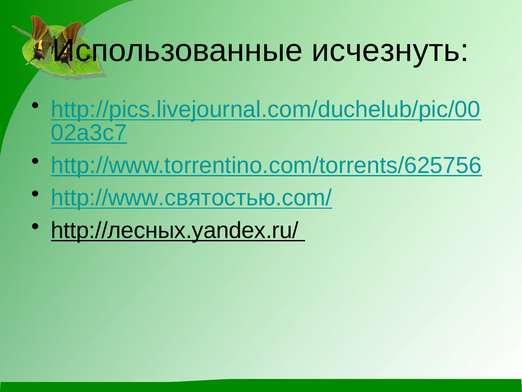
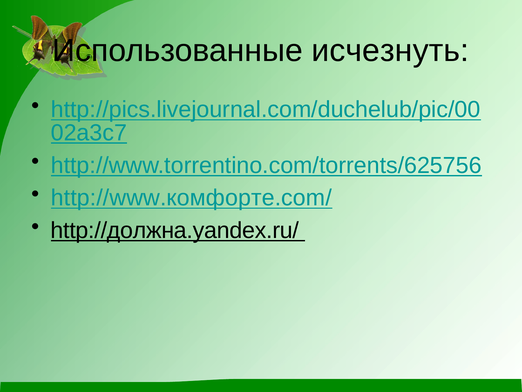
http://www.святостью.com/: http://www.святостью.com/ -> http://www.комфорте.com/ (191, 198)
http://лесных.yandex.ru/: http://лесных.yandex.ru/ -> http://должна.yandex.ru/ (175, 230)
